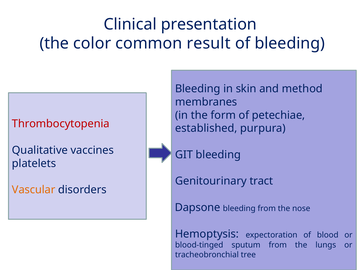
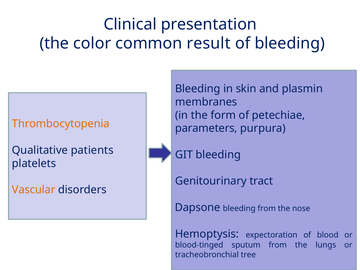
method: method -> plasmin (302, 89)
Thrombocytopenia colour: red -> orange (61, 124)
established: established -> parameters (206, 128)
vaccines: vaccines -> patients (92, 150)
